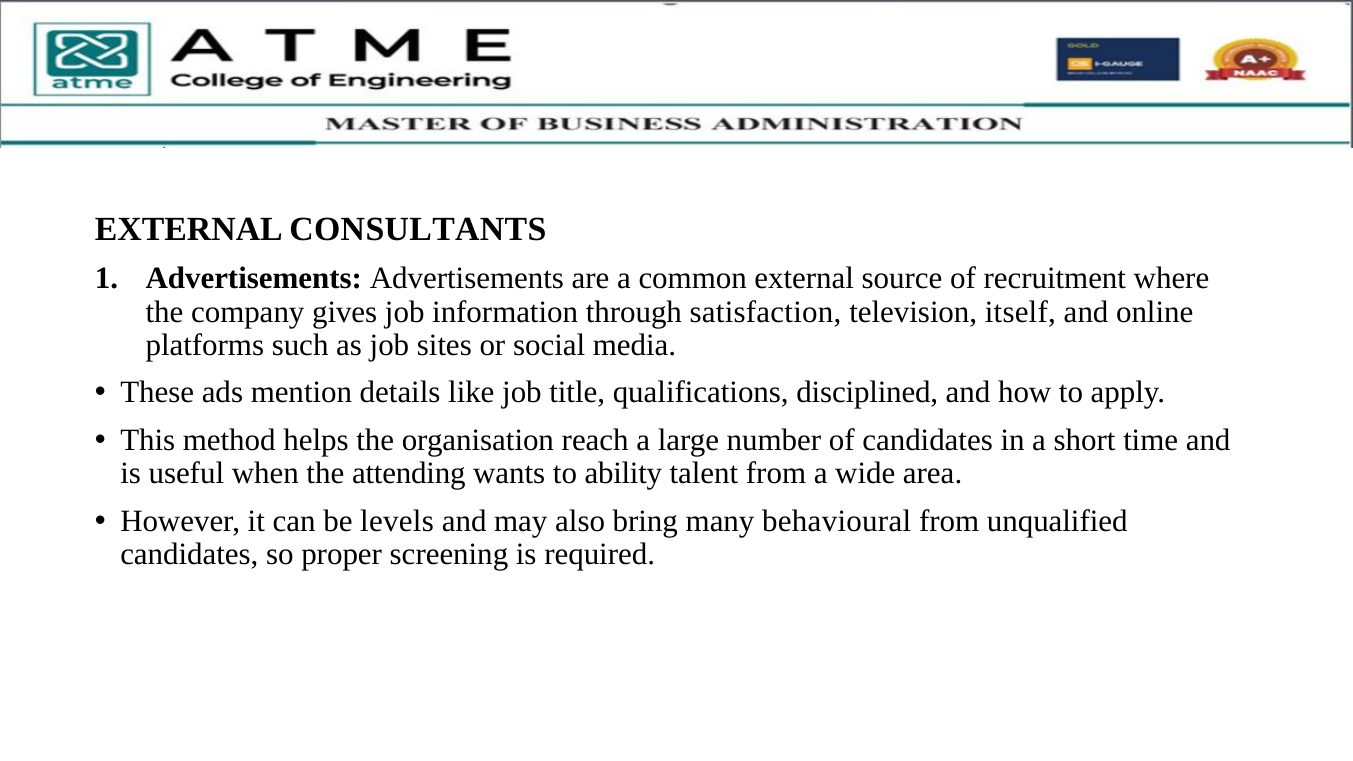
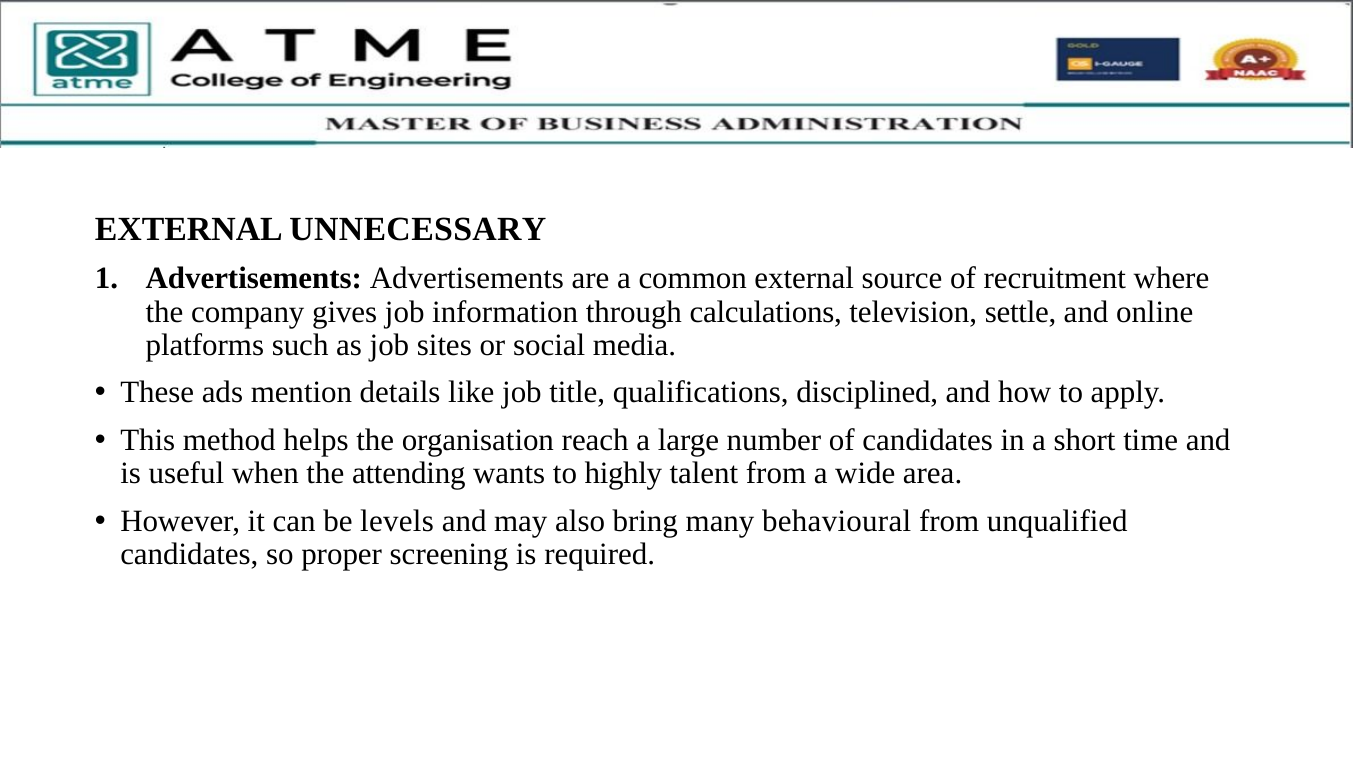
CONSULTANTS: CONSULTANTS -> UNNECESSARY (418, 229)
satisfaction: satisfaction -> calculations (766, 312)
itself: itself -> settle (1021, 312)
ability: ability -> highly (623, 474)
